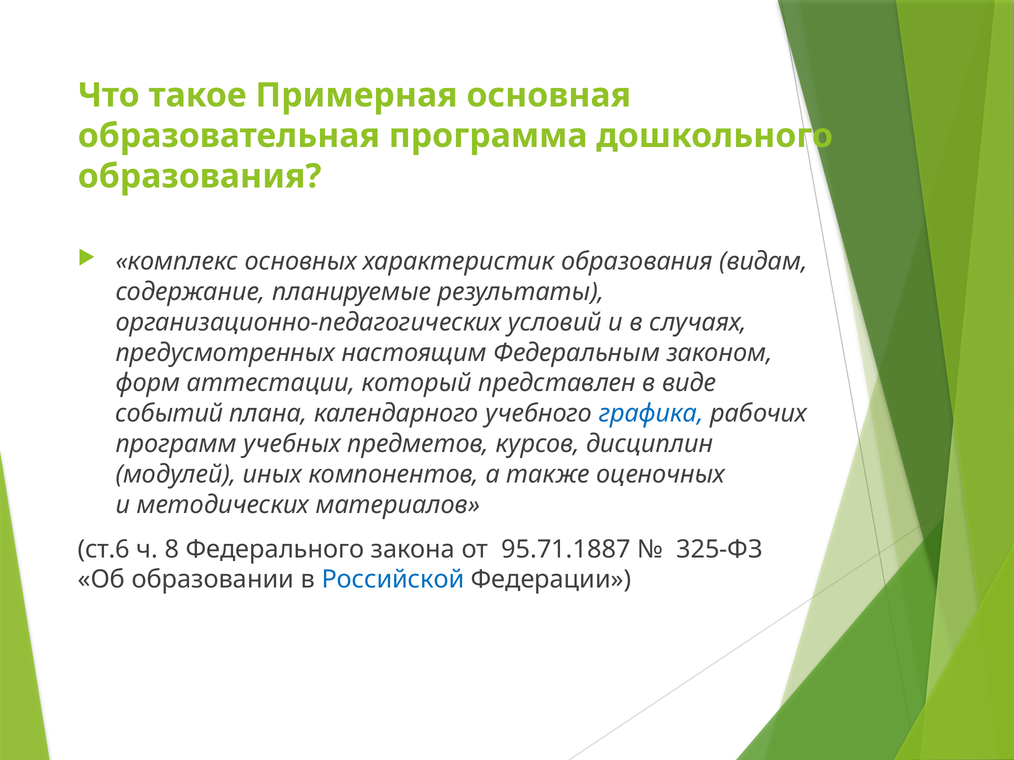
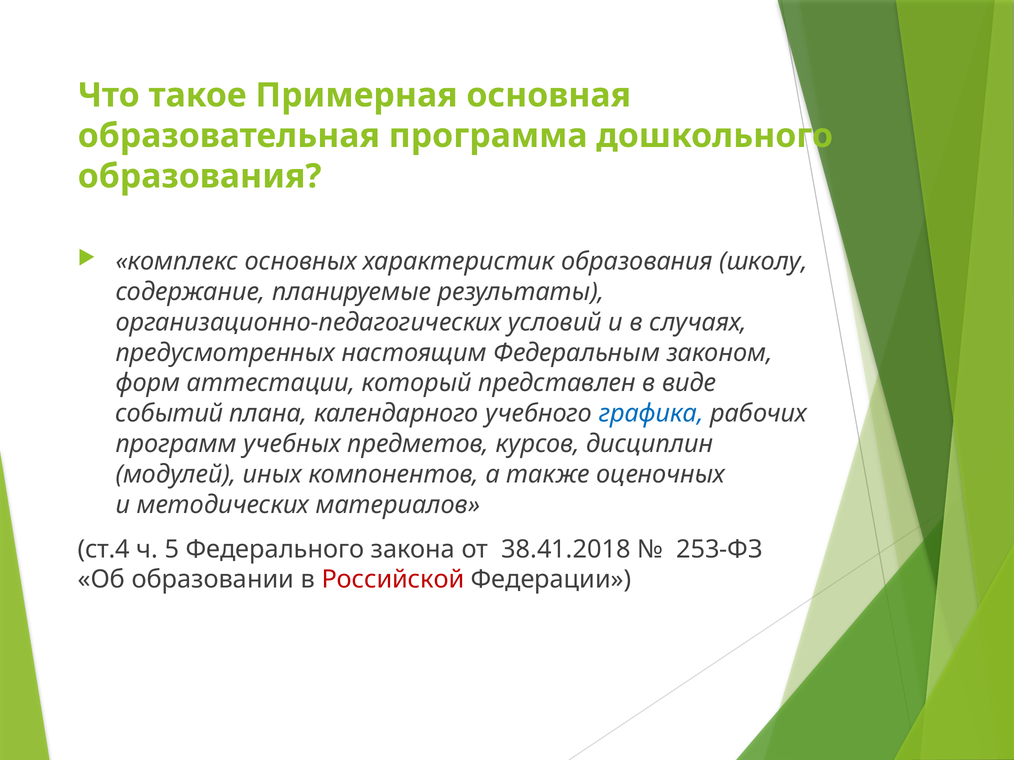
видам: видам -> школу (764, 262)
ст.6: ст.6 -> ст.4 (104, 550)
8: 8 -> 5 (172, 550)
95.71.1887: 95.71.1887 -> 38.41.2018 (566, 550)
325-ФЗ: 325-ФЗ -> 253-ФЗ (719, 550)
Российской colour: blue -> red (393, 580)
